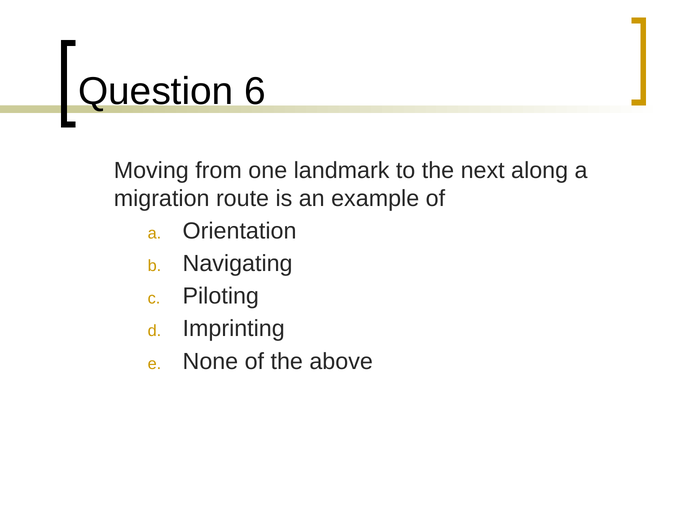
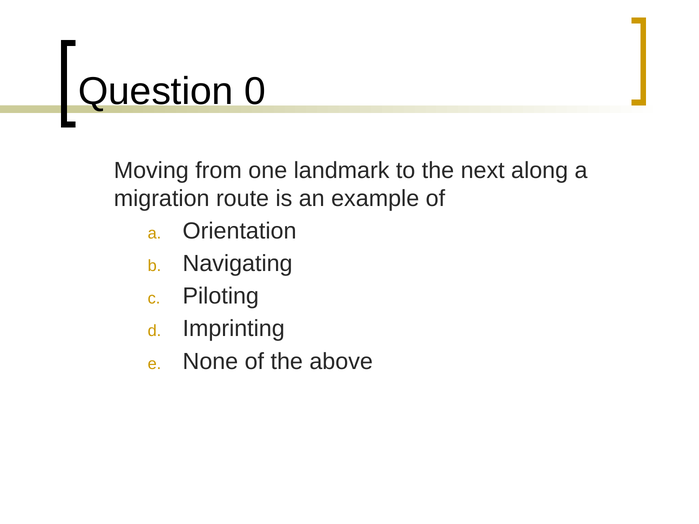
6: 6 -> 0 (255, 91)
